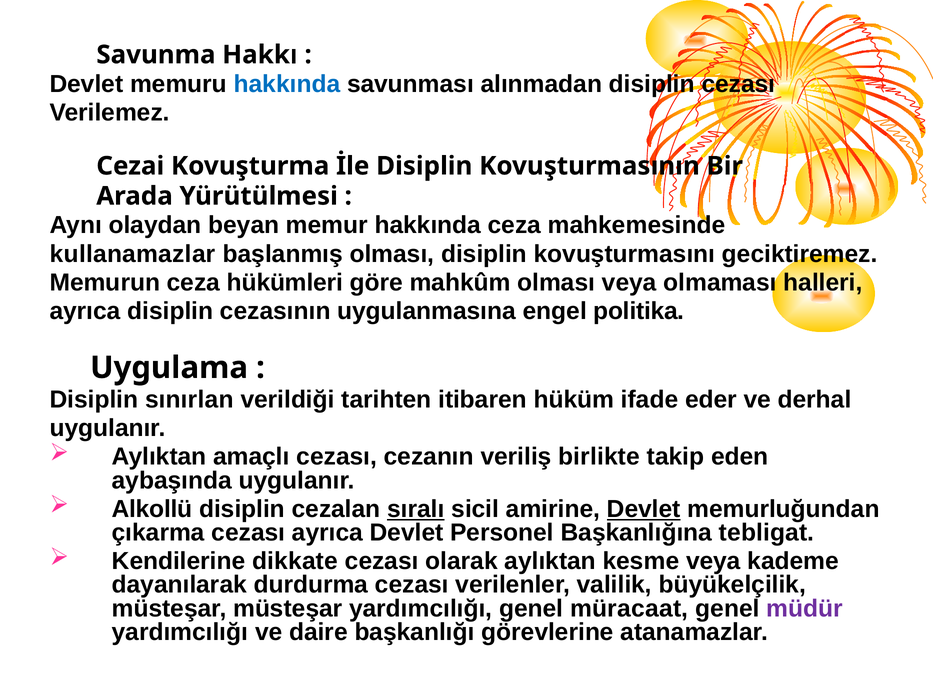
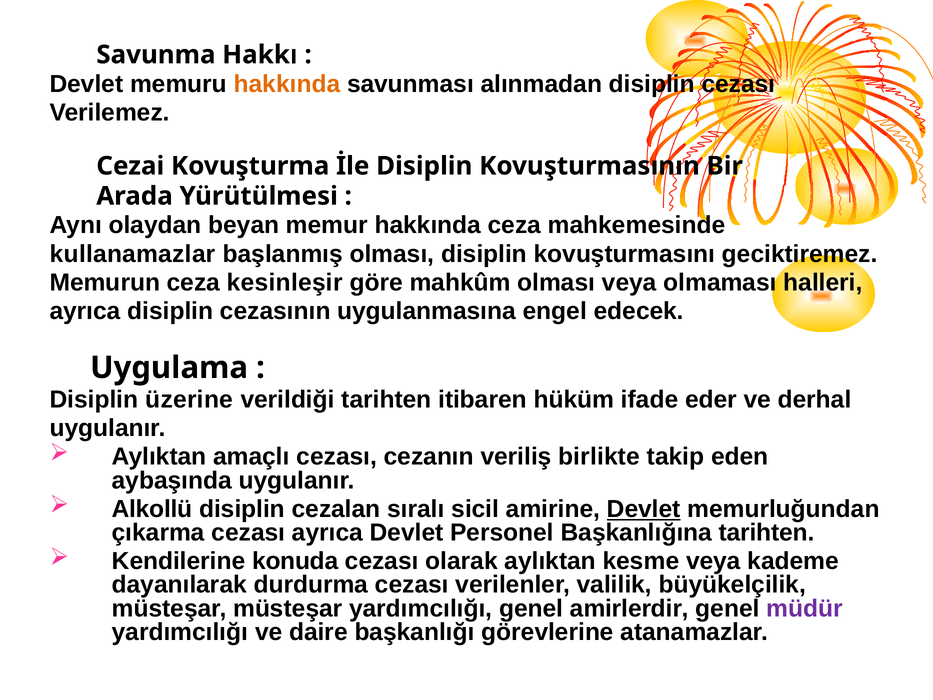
hakkında colour: blue -> orange (287, 84)
hükümleri: hükümleri -> kesinleşir (285, 282)
politika: politika -> edecek (639, 311)
sınırlan: sınırlan -> üzerine (189, 400)
sıralı underline: present -> none (416, 509)
Başkanlığına tebligat: tebligat -> tarihten (767, 532)
dikkate: dikkate -> konuda (295, 561)
müracaat: müracaat -> amirlerdir (629, 608)
